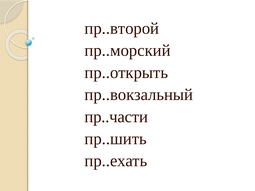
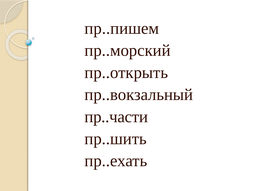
пр..второй: пр..второй -> пр..пишем (122, 28)
